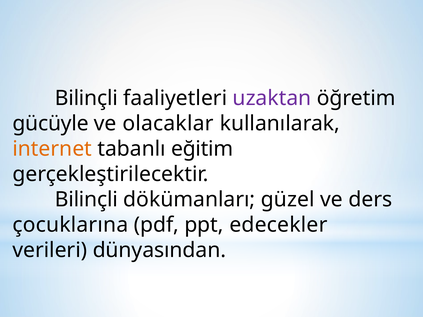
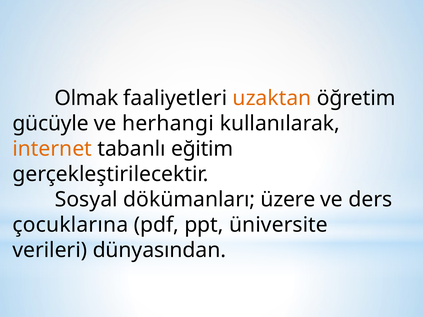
Bilinçli: Bilinçli -> Olmak (86, 98)
uzaktan colour: purple -> orange (272, 98)
olacaklar: olacaklar -> herhangi (168, 124)
Bilinçli: Bilinçli -> Sosyal (86, 200)
güzel: güzel -> üzere (288, 200)
edecekler: edecekler -> üniversite (279, 225)
